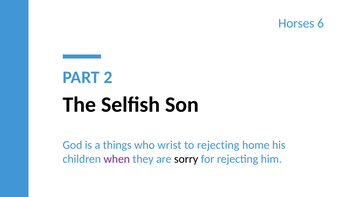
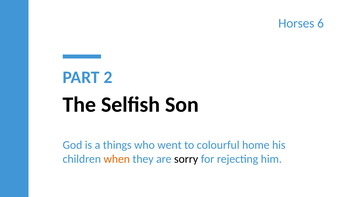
wrist: wrist -> went (169, 144)
to rejecting: rejecting -> colourful (218, 144)
when colour: purple -> orange (117, 158)
